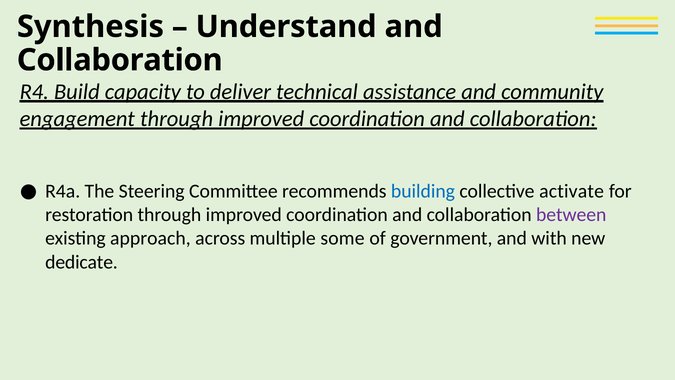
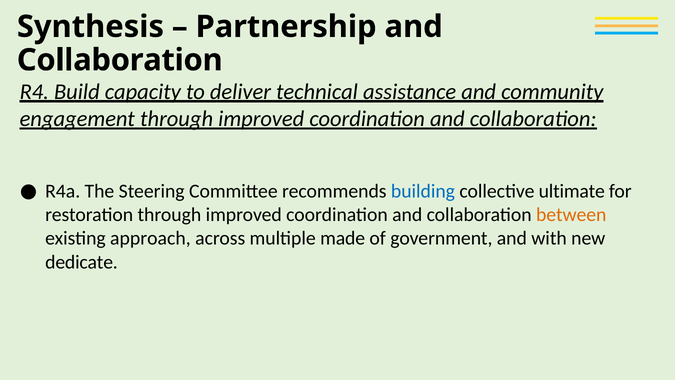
Understand: Understand -> Partnership (286, 27)
activate: activate -> ultimate (572, 191)
between colour: purple -> orange (571, 215)
some: some -> made (343, 238)
